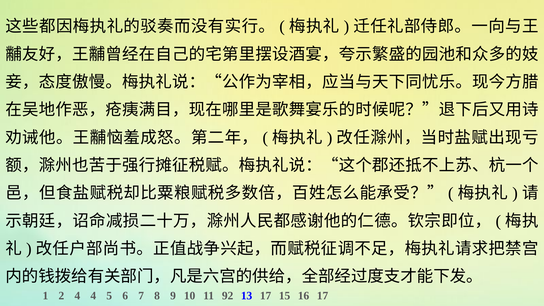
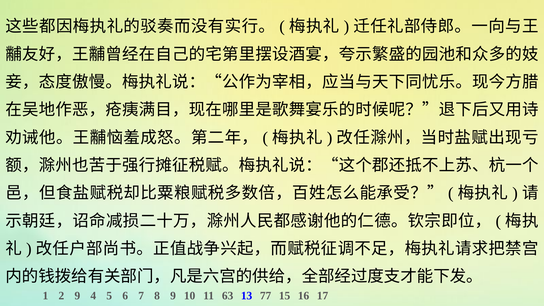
2 4: 4 -> 9 (77, 296)
92: 92 -> 63 (228, 296)
13 17: 17 -> 77 (266, 296)
